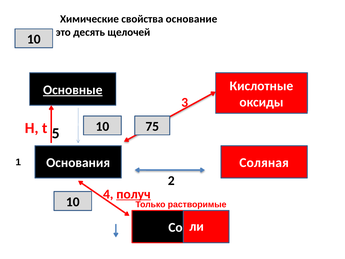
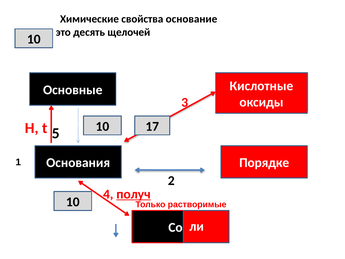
Основные underline: present -> none (73, 90)
75: 75 -> 17 (152, 126)
Соляная: Соляная -> Порядке (264, 163)
